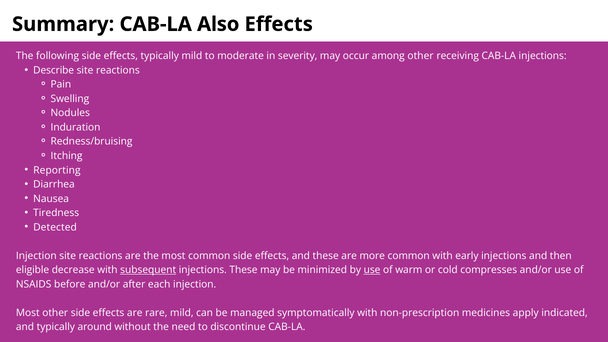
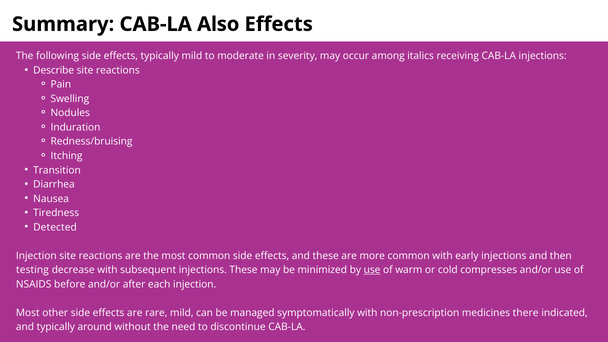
among other: other -> italics (421, 56)
Reporting: Reporting -> Transition (57, 170)
eligible: eligible -> testing (32, 270)
subsequent underline: present -> none (148, 270)
apply: apply -> there (526, 313)
